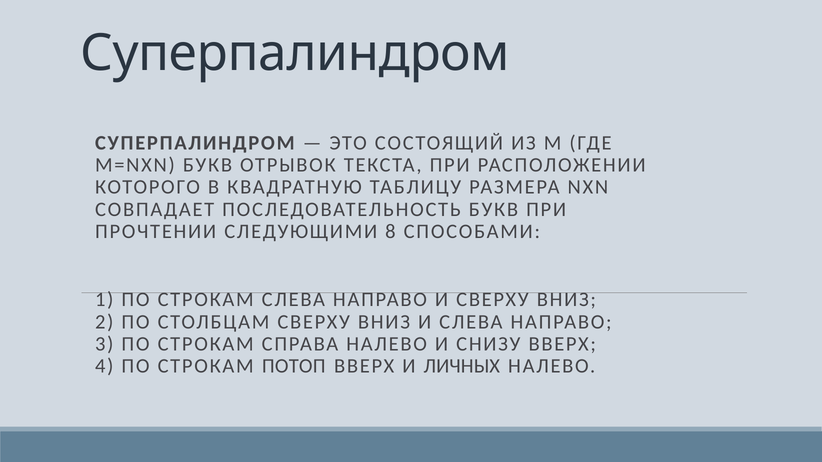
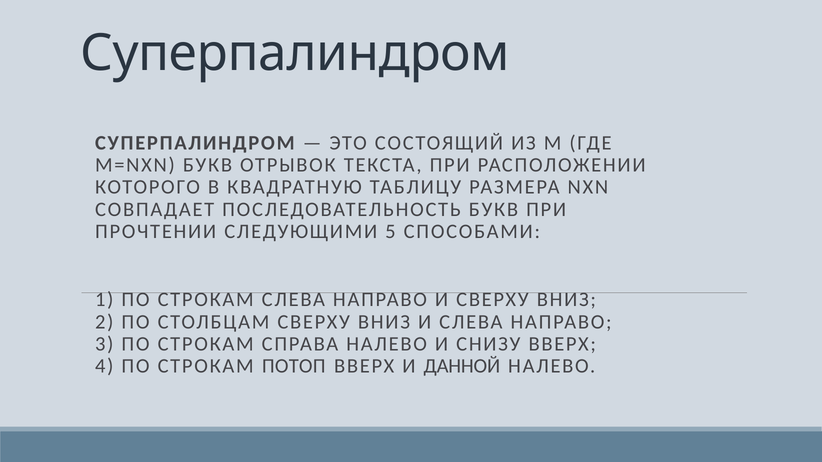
8: 8 -> 5 (390, 232)
ЛИЧНЫХ: ЛИЧНЫХ -> ДАННОЙ (462, 367)
